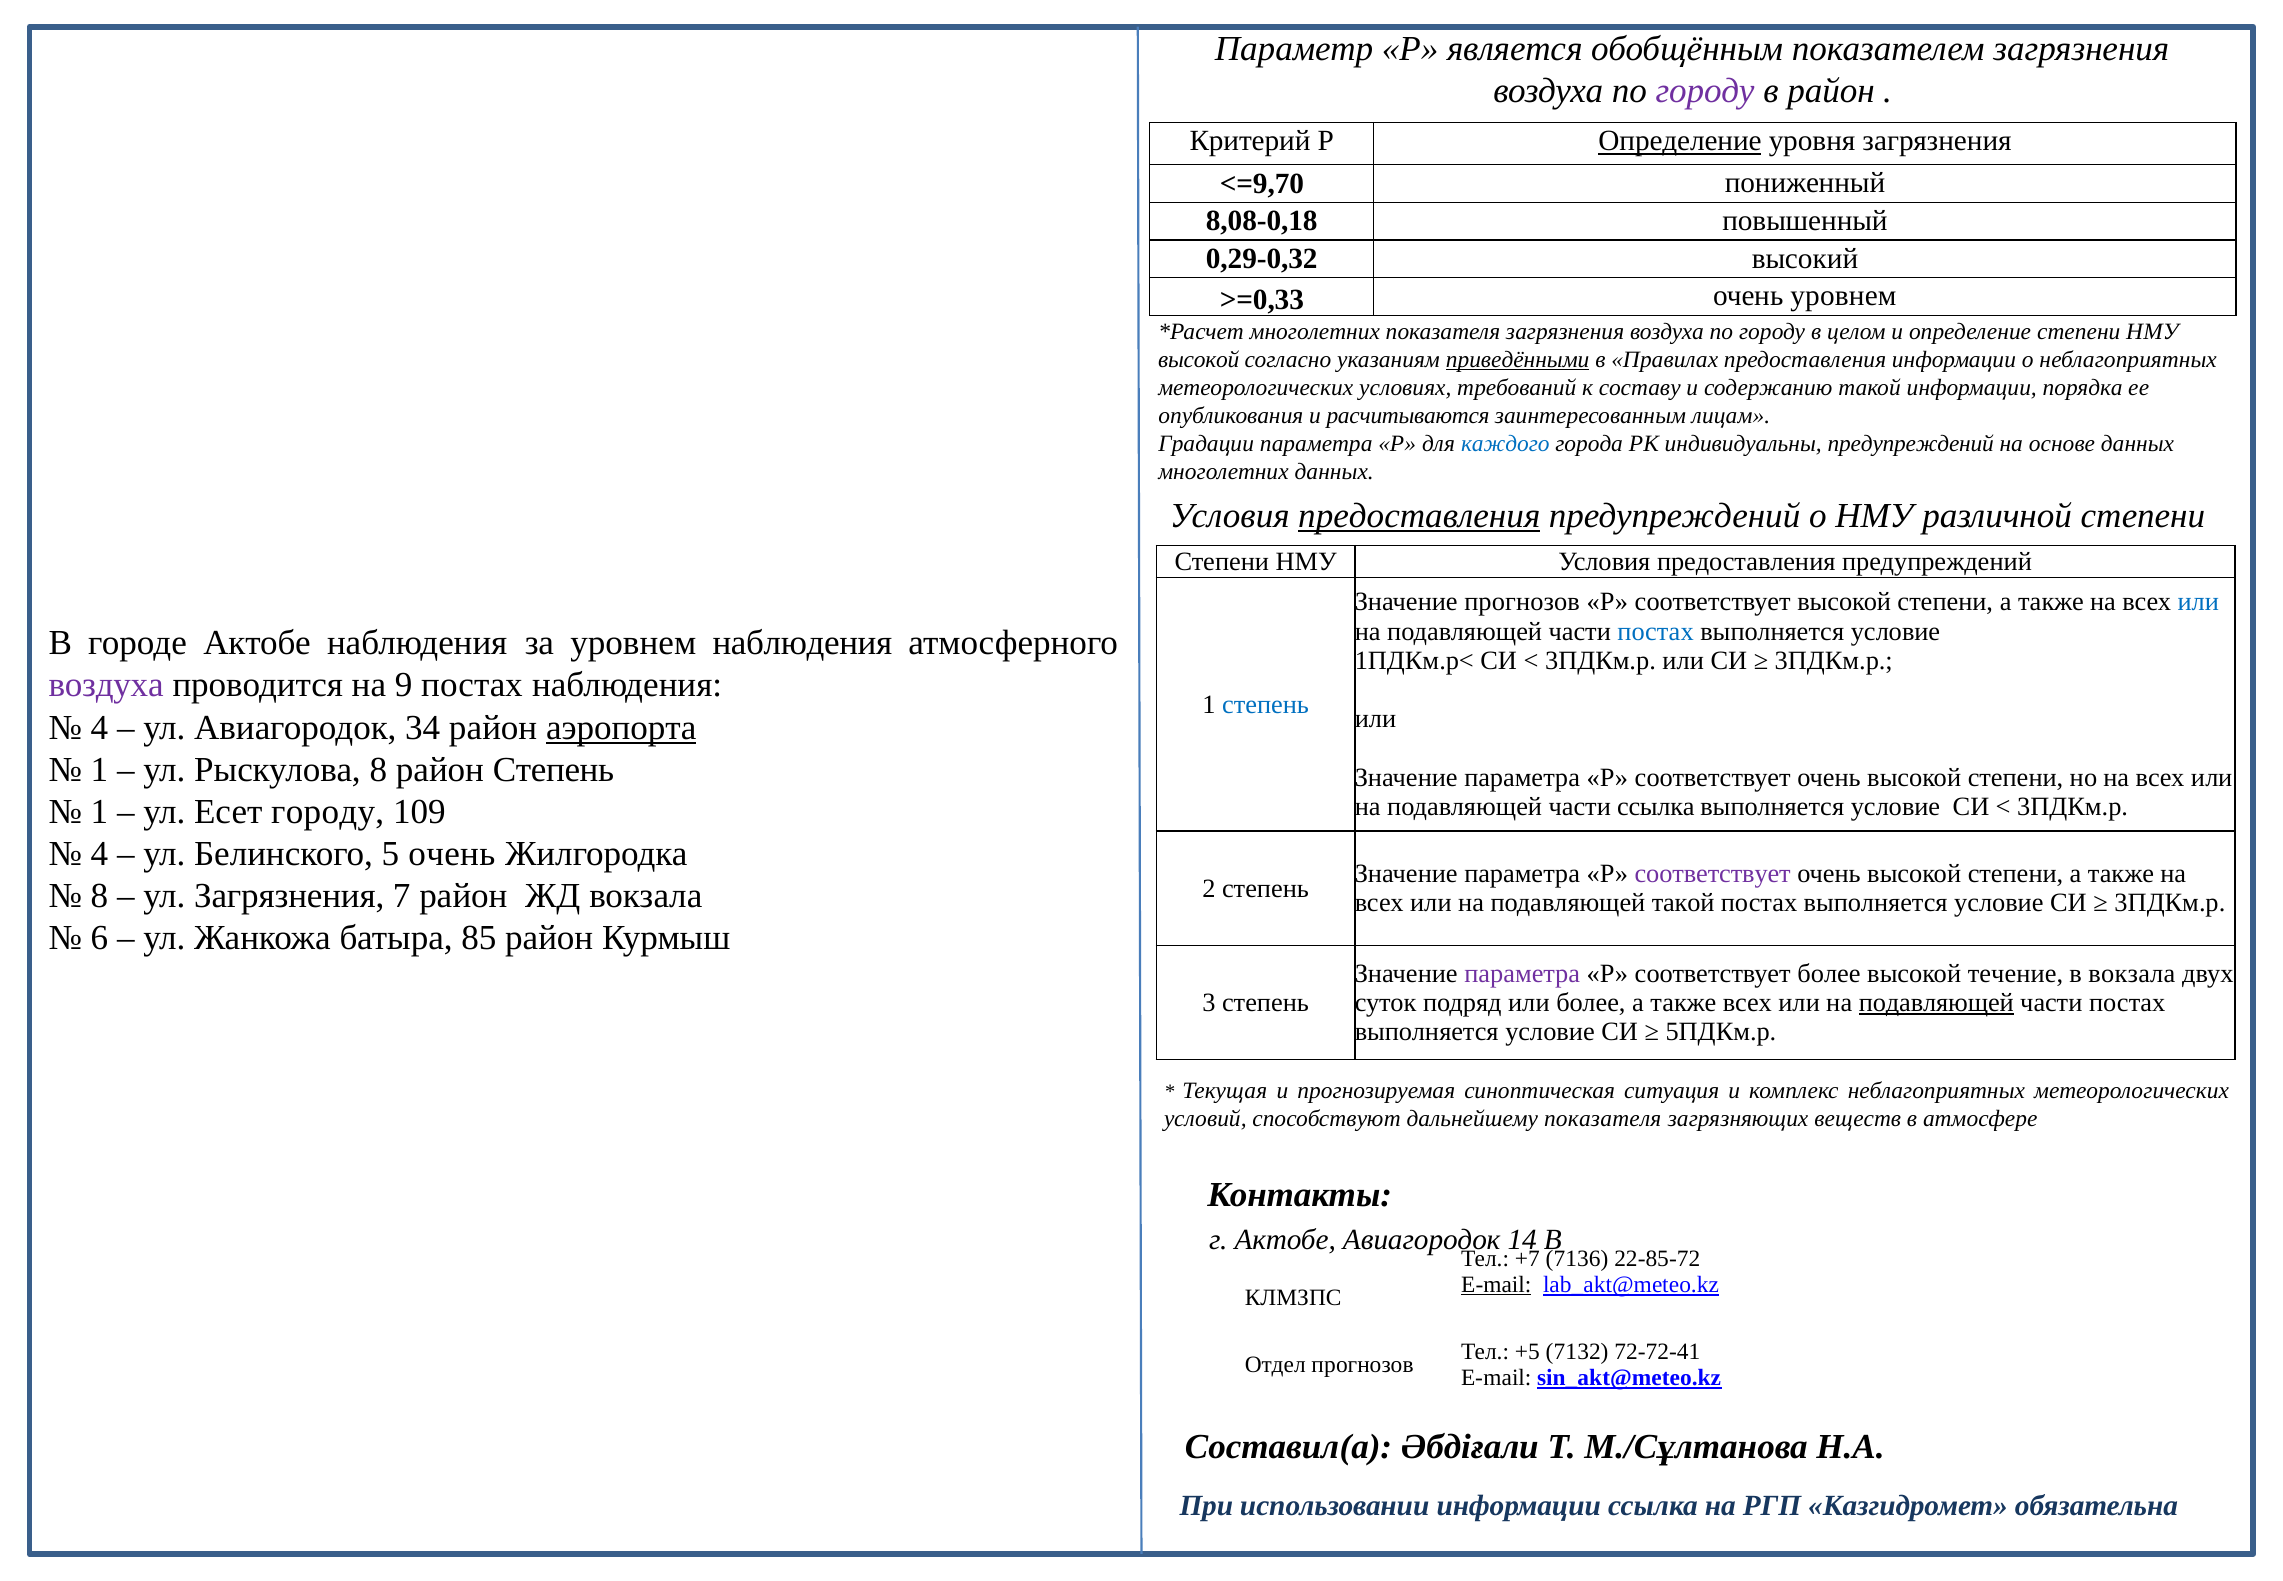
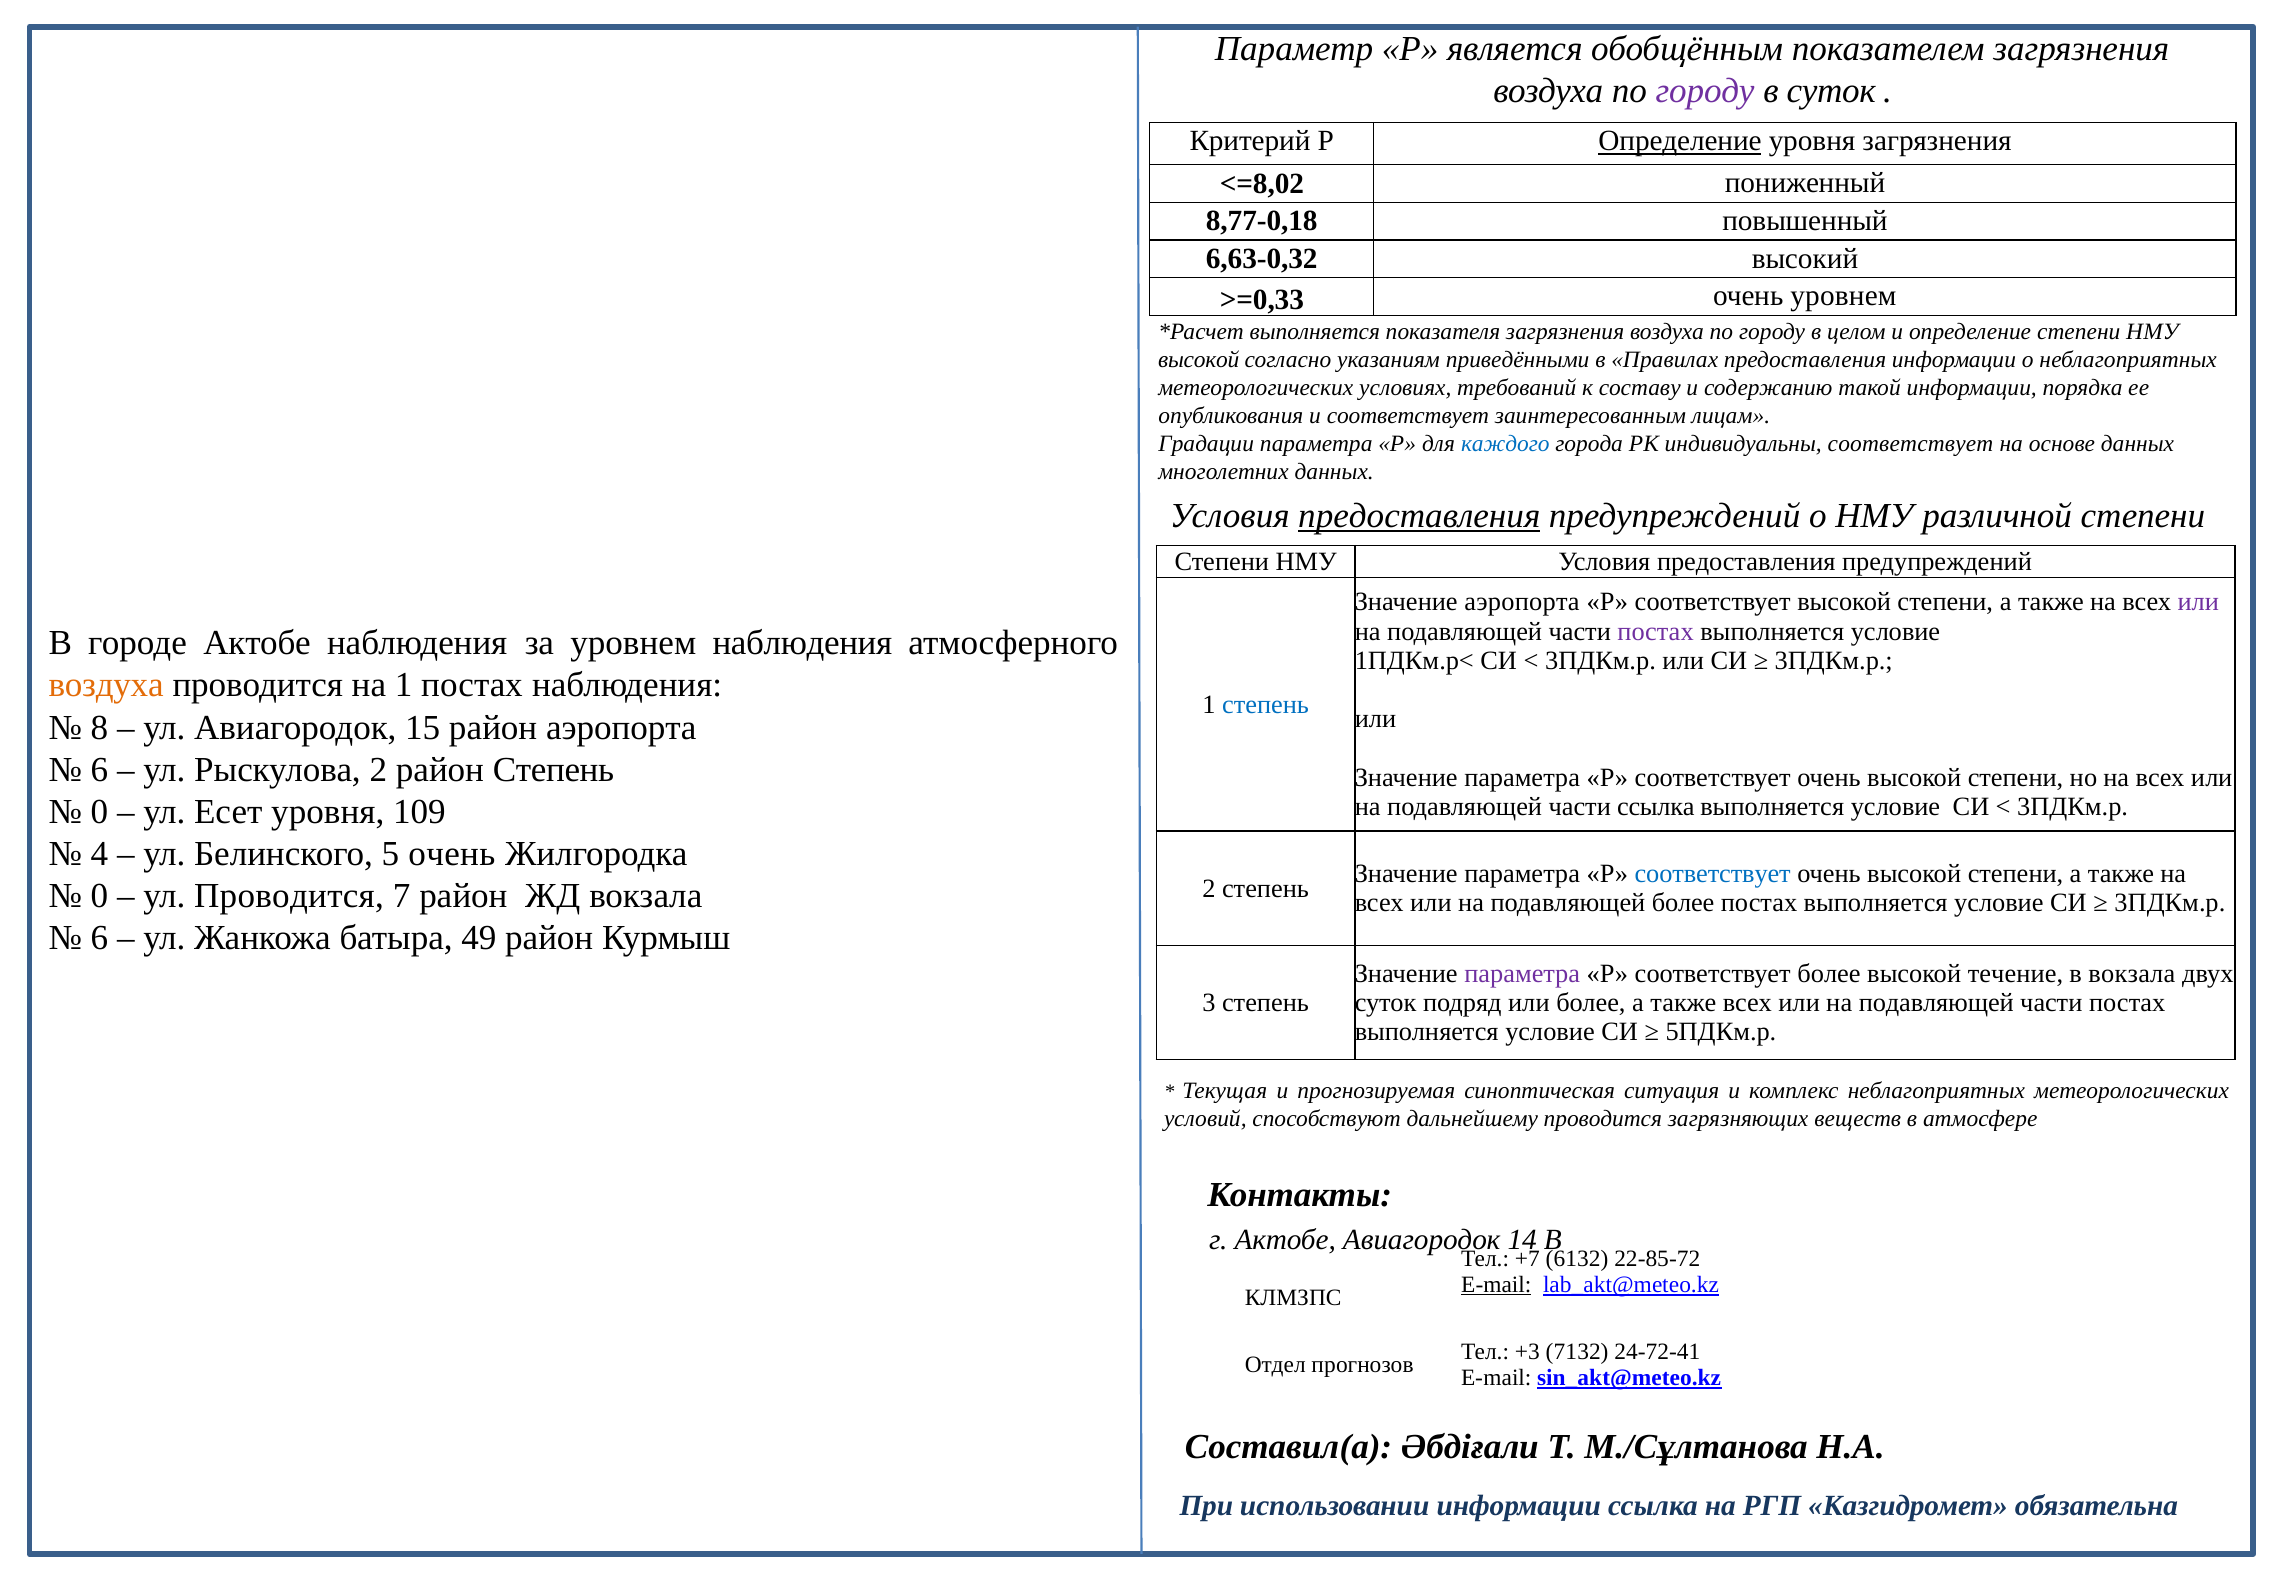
в район: район -> суток (1831, 91)
<=9,70: <=9,70 -> <=8,02 (1262, 184)
8,08-0,18: 8,08-0,18 -> 8,77-0,18 (1262, 221)
0,29-0,32: 0,29-0,32 -> 6,63-0,32 (1262, 259)
многолетних: многолетних -> выполняется (1315, 331)
приведёнными underline: present -> none (1518, 359)
и расчитываются: расчитываются -> соответствует (1408, 415)
индивидуальны предупреждений: предупреждений -> соответствует (1911, 443)
Значение прогнозов: прогнозов -> аэропорта (1522, 602)
или colour: blue -> purple (2198, 602)
постах colour: blue -> purple (1656, 631)
воздуха colour: purple -> orange (106, 685)
на 9: 9 -> 1 (404, 685)
4: 4 -> 8 (99, 727)
34: 34 -> 15 (423, 727)
аэропорта underline: present -> none (621, 727)
1: 1 -> 6 (99, 769)
Рыскулова 8: 8 -> 2 (378, 769)
1: 1 -> 0 (99, 812)
Есет городу: городу -> уровня (328, 812)
соответствует colour: purple -> blue (1713, 873)
8: 8 -> 0 (99, 896)
ул Загрязнения: Загрязнения -> Проводится (289, 896)
подавляющей такой: такой -> более (1683, 903)
85: 85 -> 49 (479, 938)
подавляющей underline: present -> none (1936, 1002)
дальнейшему показателя: показателя -> проводится (1603, 1119)
7136: 7136 -> 6132 (1577, 1258)
+5: +5 -> +3 (1527, 1351)
72-72-41: 72-72-41 -> 24-72-41 (1657, 1351)
